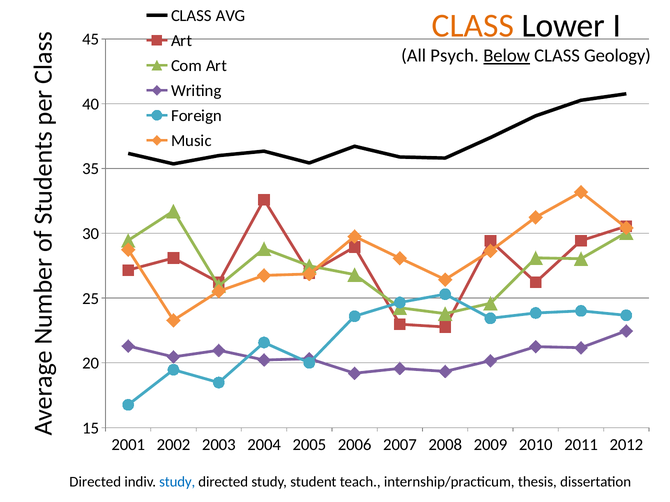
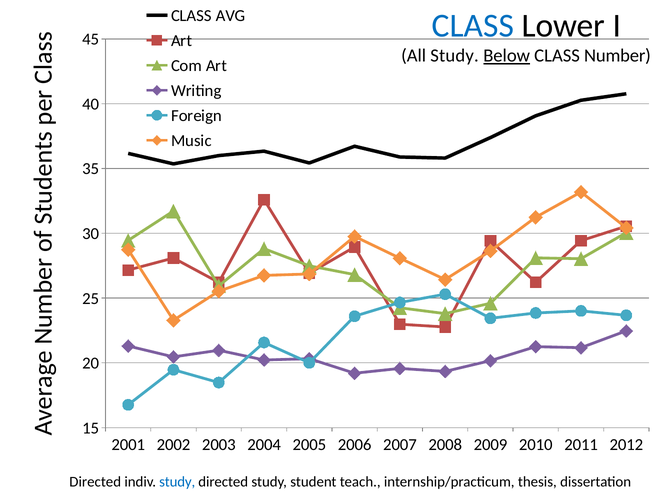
CLASS colour: orange -> blue (473, 26)
All Psych: Psych -> Study (455, 56)
Geology: Geology -> Number (617, 56)
